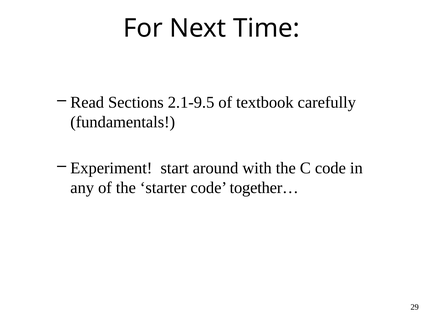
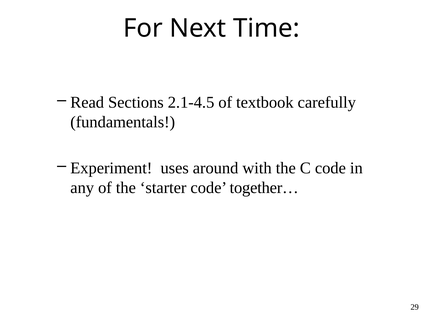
2.1-9.5: 2.1-9.5 -> 2.1-4.5 (191, 102)
start: start -> uses (175, 168)
